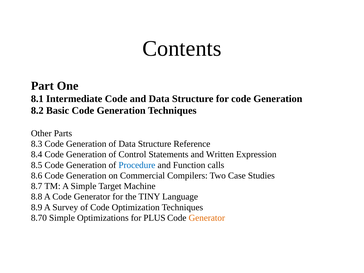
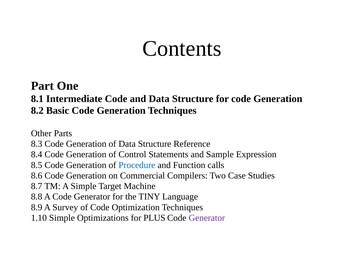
Written: Written -> Sample (220, 154)
8.70: 8.70 -> 1.10 (39, 218)
Generator colour: orange -> purple (207, 218)
